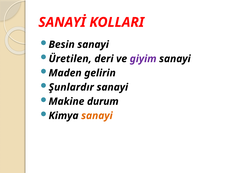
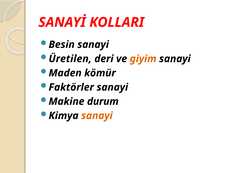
giyim colour: purple -> orange (143, 59)
gelirin: gelirin -> kömür (100, 73)
Şunlardır: Şunlardır -> Faktörler (71, 87)
